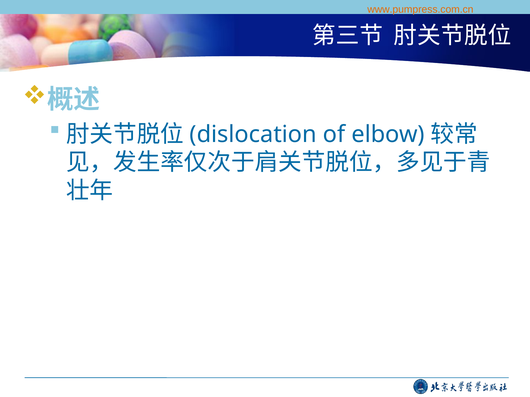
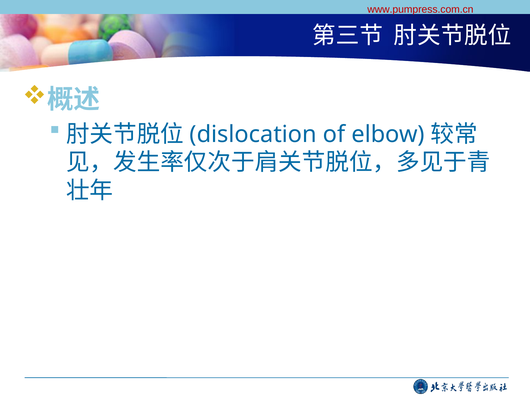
www.pumpress.com.cn colour: orange -> red (420, 10)
